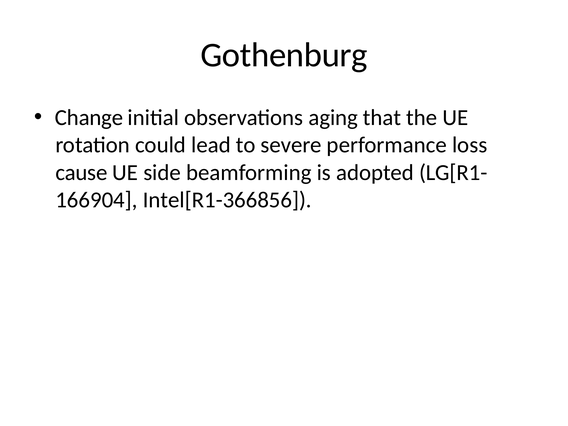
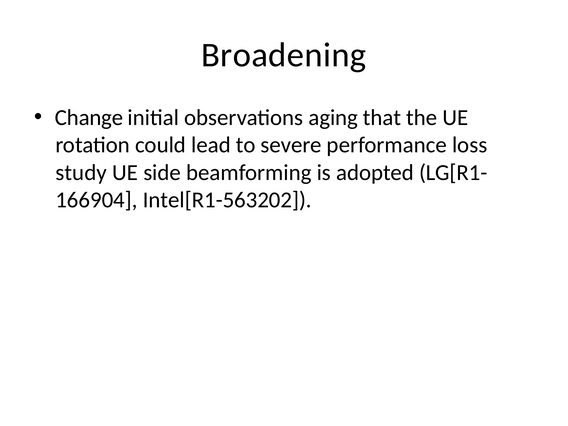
Gothenburg: Gothenburg -> Broadening (284, 55)
cause: cause -> study (81, 173)
Intel[R1-366856: Intel[R1-366856 -> Intel[R1-563202 (227, 200)
